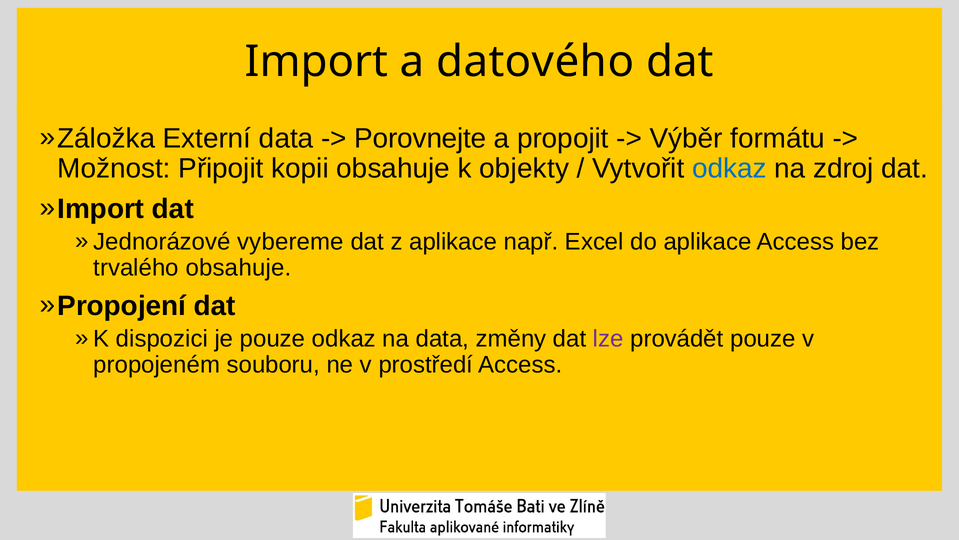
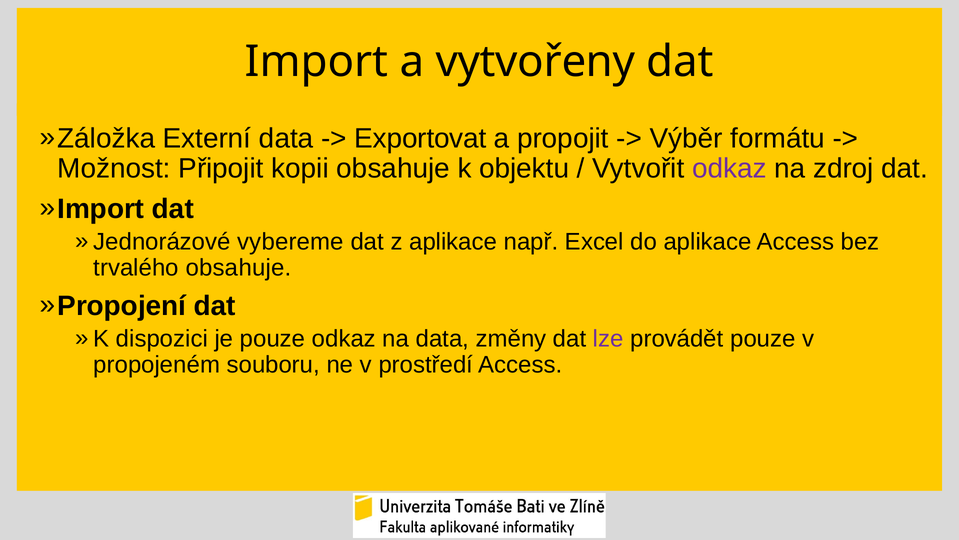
datového: datového -> vytvořeny (536, 62)
Porovnejte: Porovnejte -> Exportovat (420, 138)
objekty: objekty -> objektu (524, 168)
odkaz colour: blue -> purple (729, 168)
